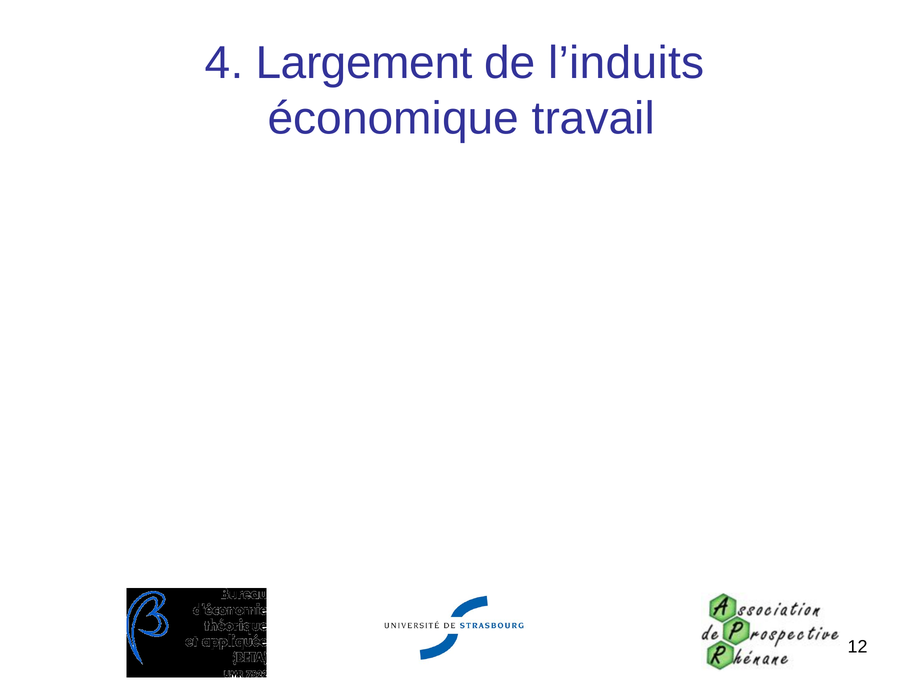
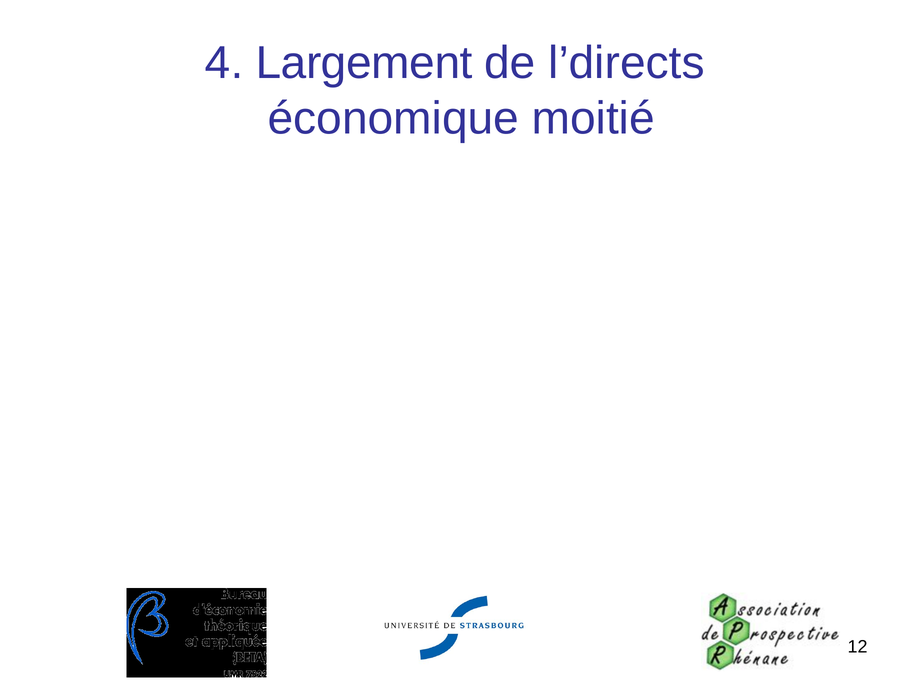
l’induits: l’induits -> l’directs (627, 63)
travail: travail -> moitié (593, 119)
